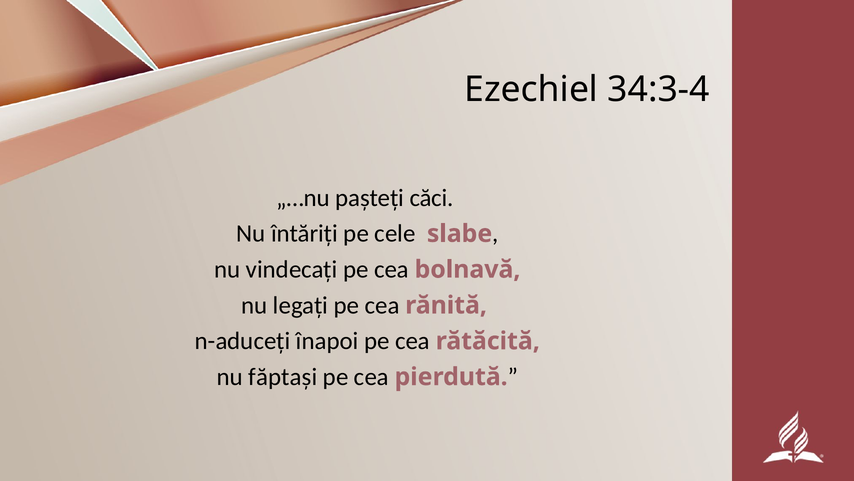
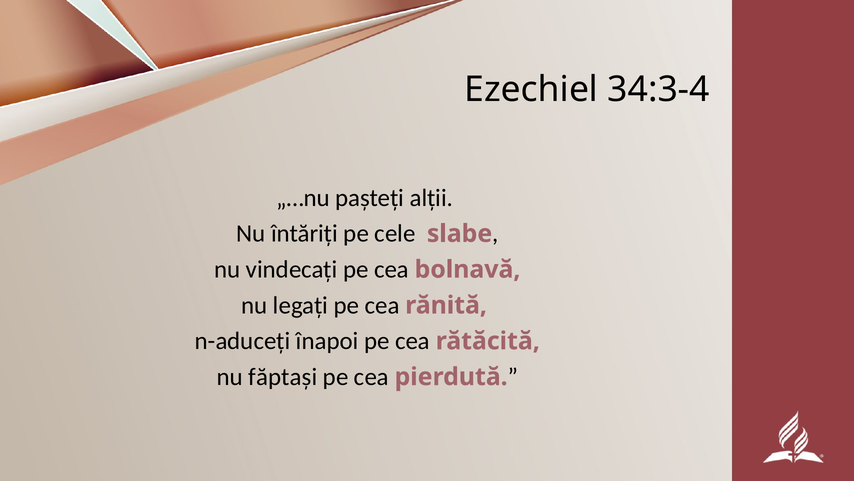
căci: căci -> alții (431, 198)
